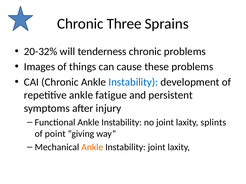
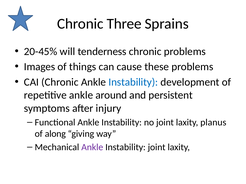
20-32%: 20-32% -> 20-45% (41, 52)
fatigue: fatigue -> around (111, 95)
splints: splints -> planus (213, 123)
point: point -> along (55, 134)
Ankle colour: orange -> purple (92, 147)
